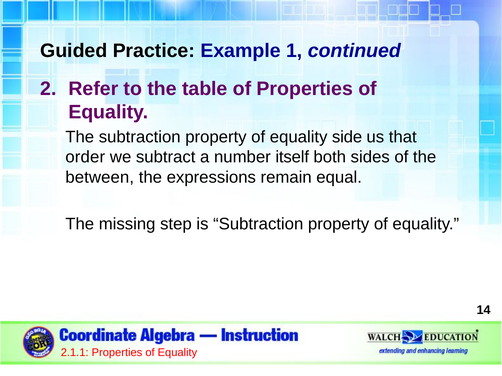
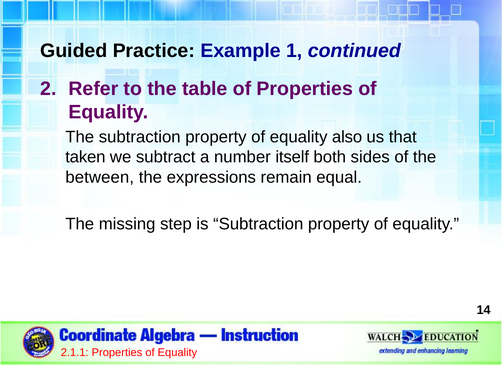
side: side -> also (347, 137)
order: order -> taken (85, 157)
